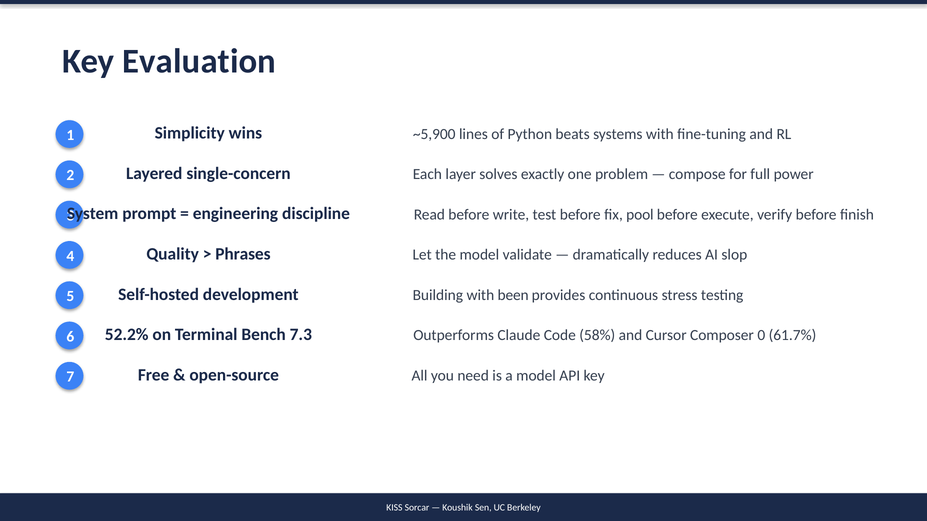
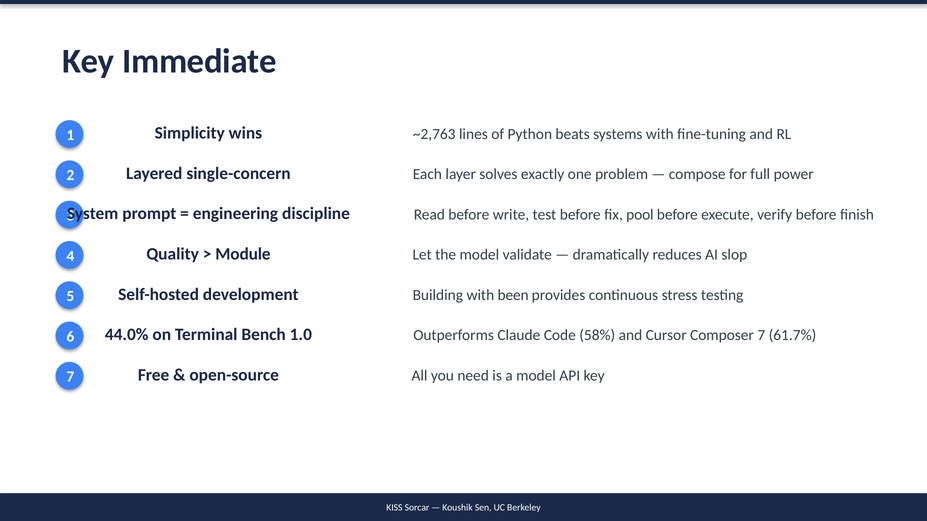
Evaluation: Evaluation -> Immediate (199, 61)
~5,900: ~5,900 -> ~2,763 (434, 134)
Phrases: Phrases -> Module (243, 254)
52.2%: 52.2% -> 44.0% (127, 335)
7.3: 7.3 -> 1.0 (301, 335)
Composer 0: 0 -> 7 (761, 336)
